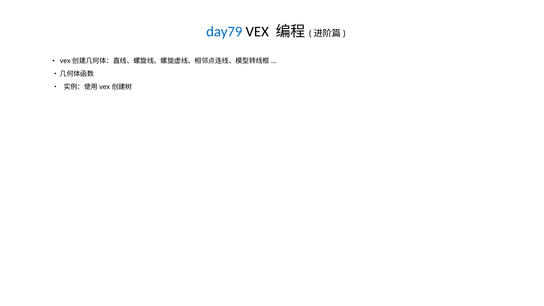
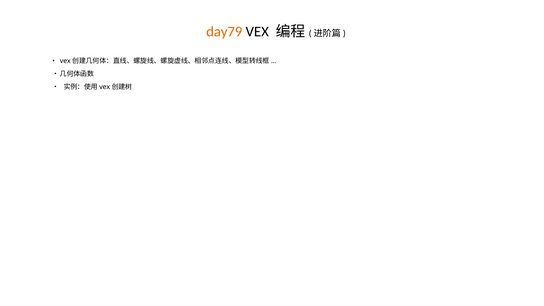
day79 colour: blue -> orange (224, 32)
